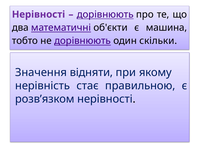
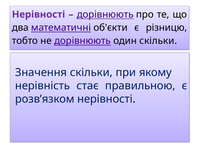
машина: машина -> різницю (166, 28)
Значення відняти: відняти -> скільки (91, 73)
